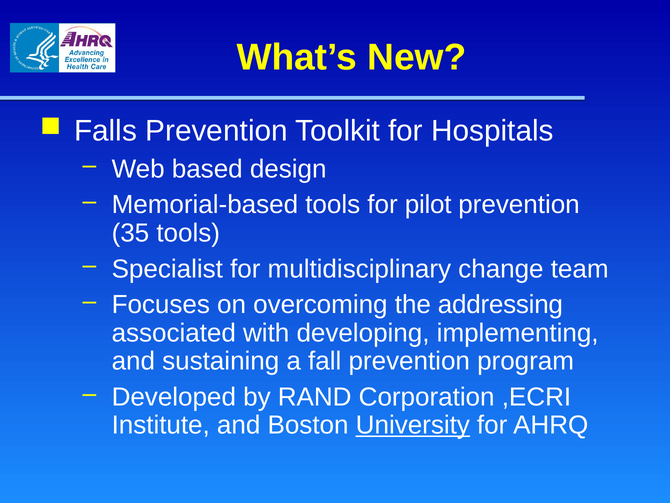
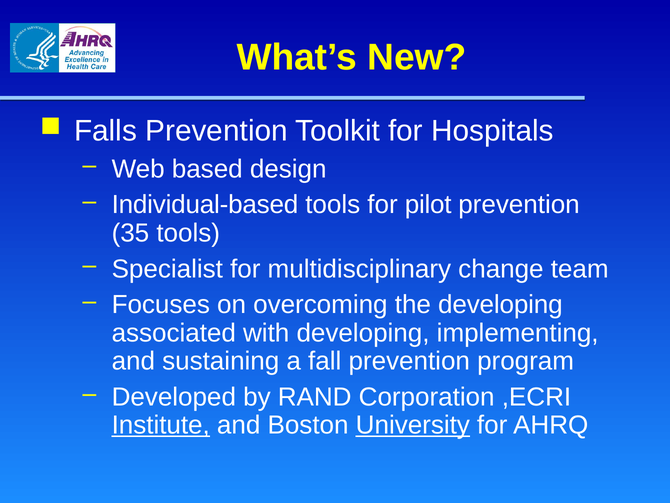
Memorial-based: Memorial-based -> Individual-based (205, 205)
the addressing: addressing -> developing (500, 305)
Institute underline: none -> present (161, 425)
